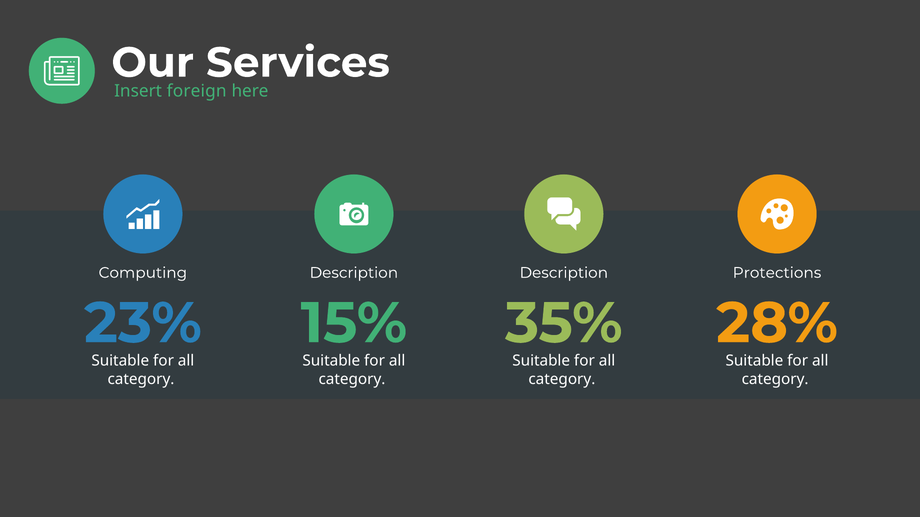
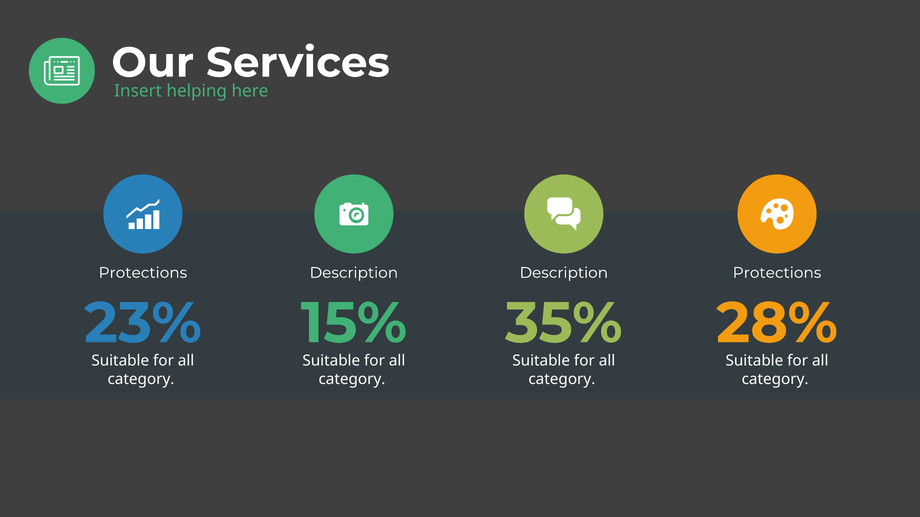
foreign: foreign -> helping (197, 91)
Computing: Computing -> Protections (143, 273)
